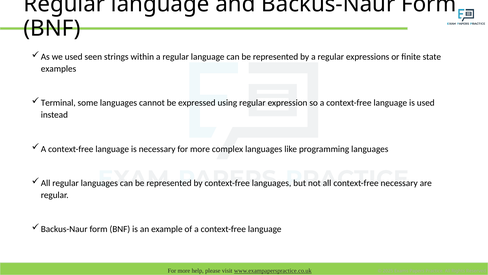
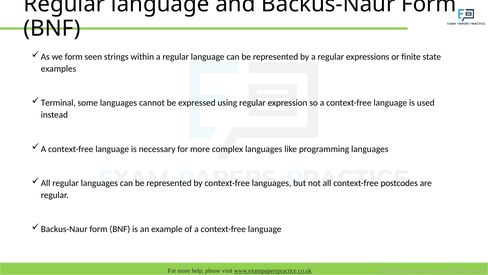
we used: used -> form (74, 57)
context-free necessary: necessary -> postcodes (399, 183)
